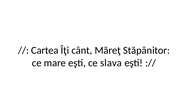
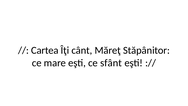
slava: slava -> sfânt (111, 63)
